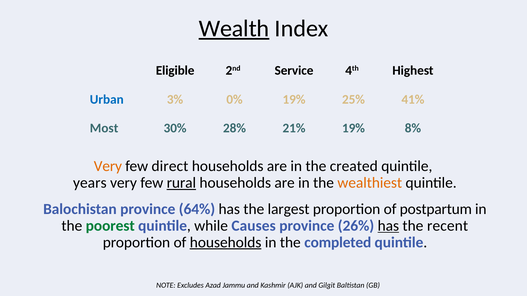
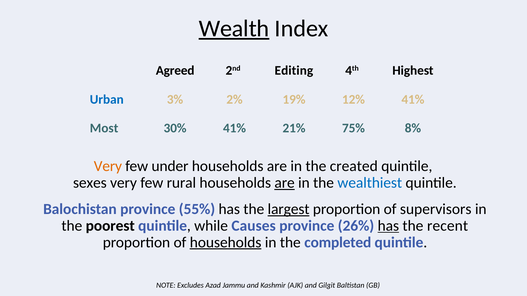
Eligible: Eligible -> Agreed (175, 71)
Service: Service -> Editing (294, 71)
0%: 0% -> 2% (235, 100)
25%: 25% -> 12% (353, 100)
30% 28%: 28% -> 41% (235, 129)
21% 19%: 19% -> 75% (353, 129)
direct: direct -> under (170, 166)
years: years -> sexes (90, 183)
rural underline: present -> none (181, 183)
are underline: none -> present (285, 183)
wealthiest colour: orange -> blue (370, 183)
64%: 64% -> 55% (197, 210)
largest underline: none -> present (289, 210)
postpartum: postpartum -> supervisors (436, 210)
poorest colour: green -> black (110, 226)
